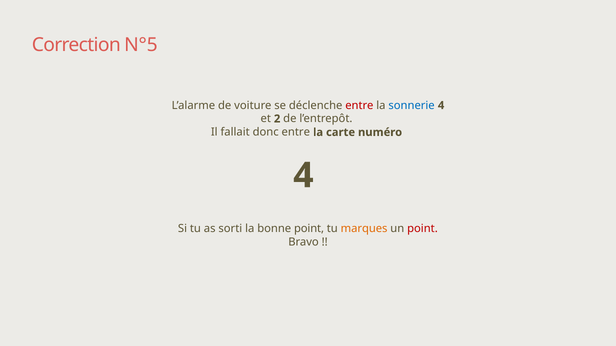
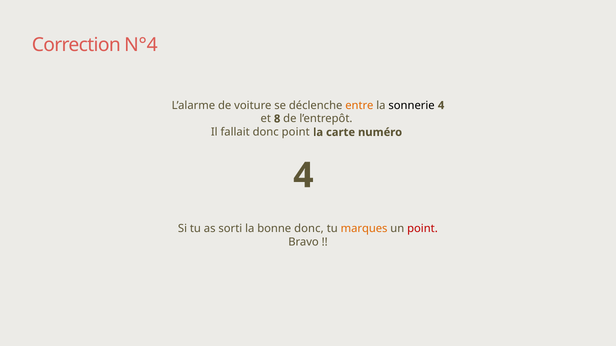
N°5: N°5 -> N°4 (141, 45)
entre colour: red -> orange (359, 105)
sonnerie colour: blue -> black (412, 105)
2: 2 -> 8 (277, 119)
donc entre: entre -> point (296, 132)
bonne point: point -> donc (309, 229)
